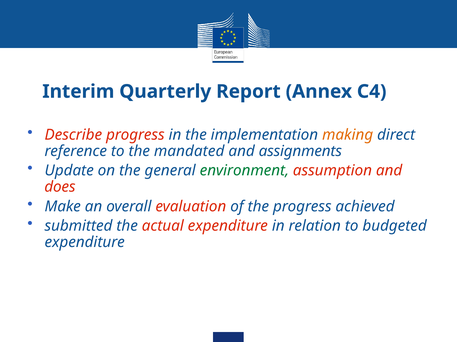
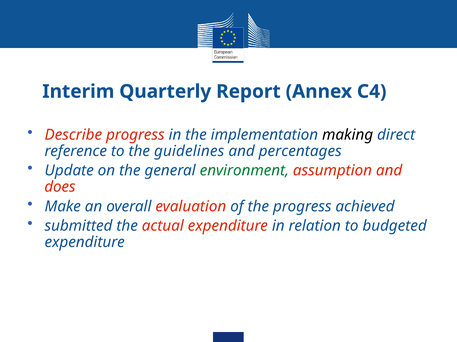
making colour: orange -> black (348, 135)
mandated: mandated -> guidelines (189, 151)
assignments: assignments -> percentages (300, 151)
